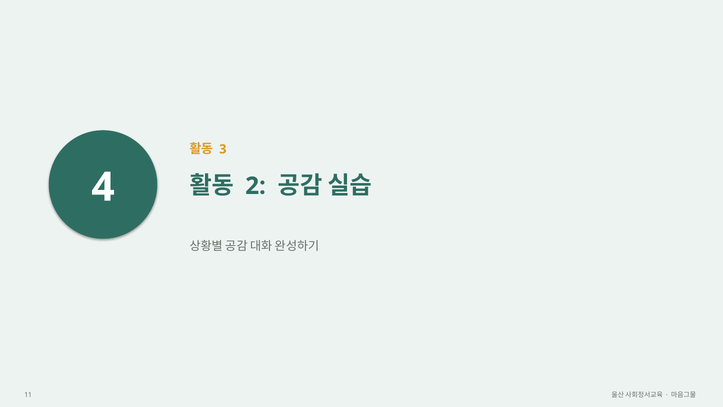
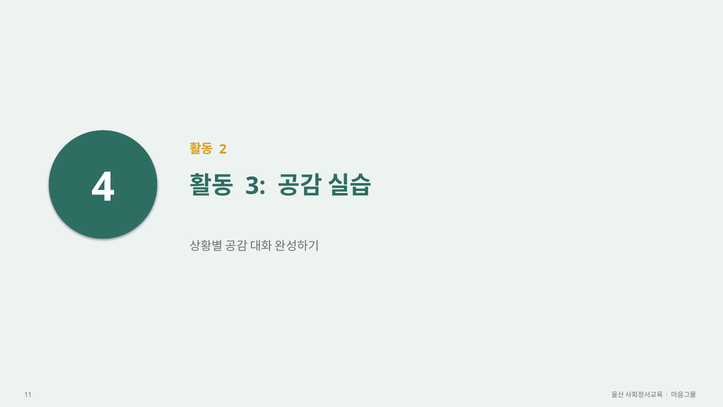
3: 3 -> 2 (223, 149)
2: 2 -> 3 (256, 186)
